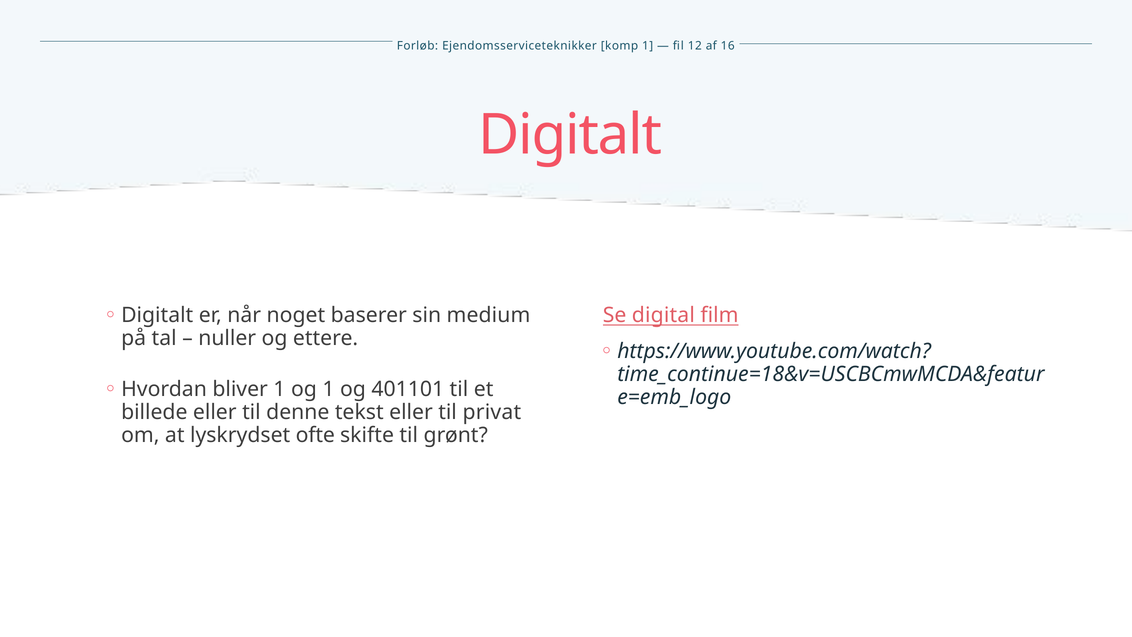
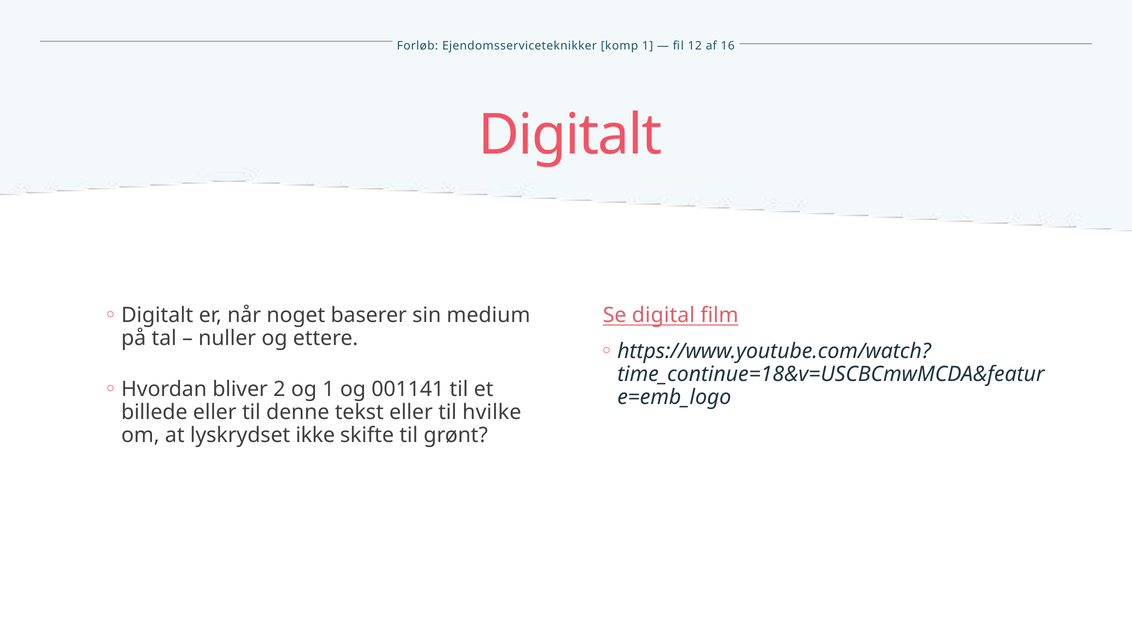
bliver 1: 1 -> 2 (279, 389)
401101: 401101 -> 001141 (408, 389)
privat: privat -> hvilke (492, 412)
ofte: ofte -> ikke (315, 435)
